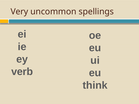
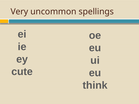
verb: verb -> cute (22, 72)
